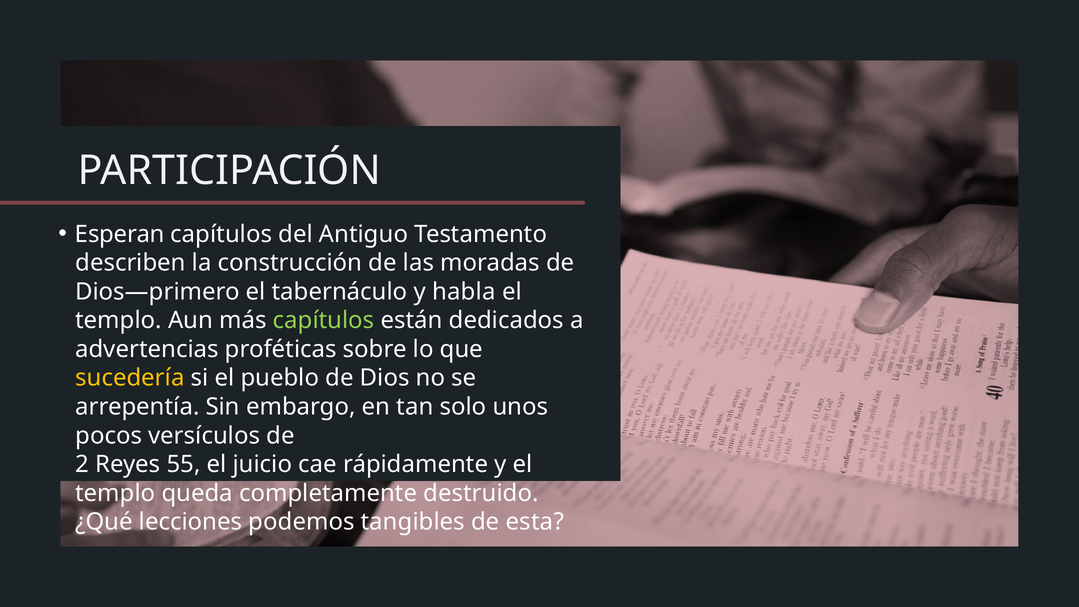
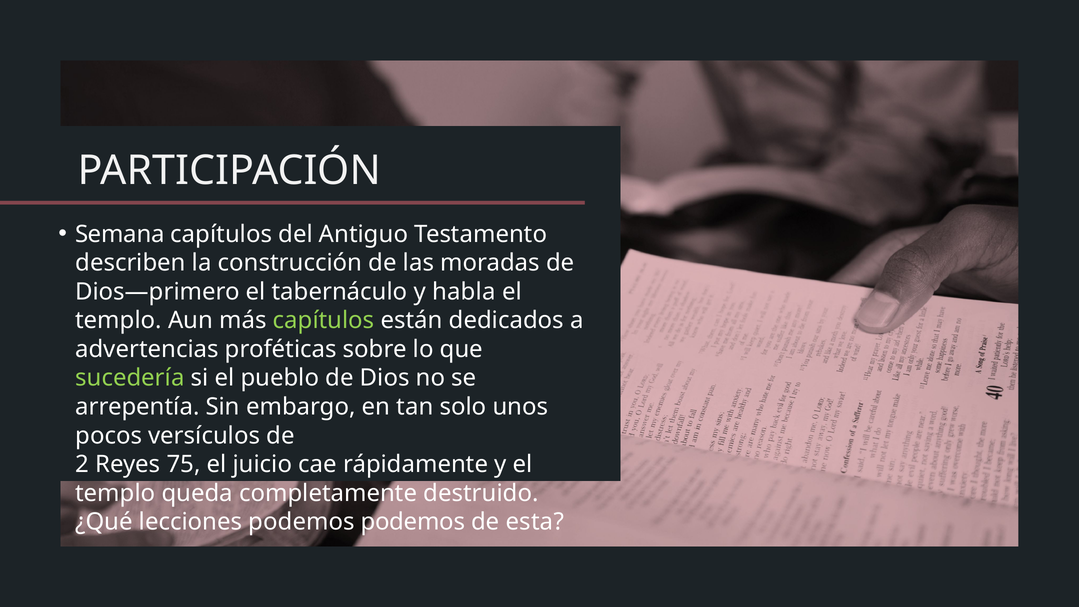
Esperan: Esperan -> Semana (120, 234)
sucedería colour: yellow -> light green (130, 378)
55: 55 -> 75 (184, 464)
podemos tangibles: tangibles -> podemos (413, 522)
